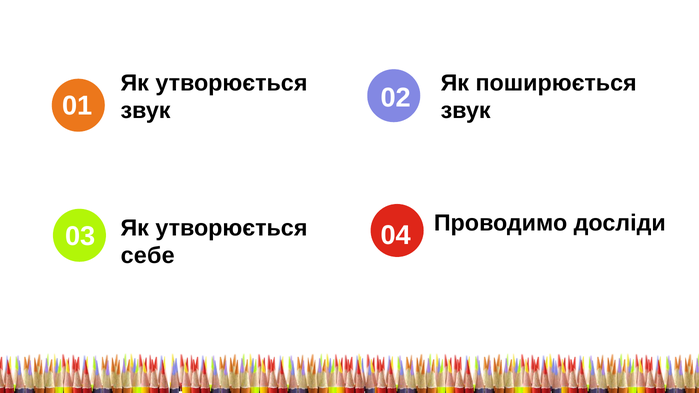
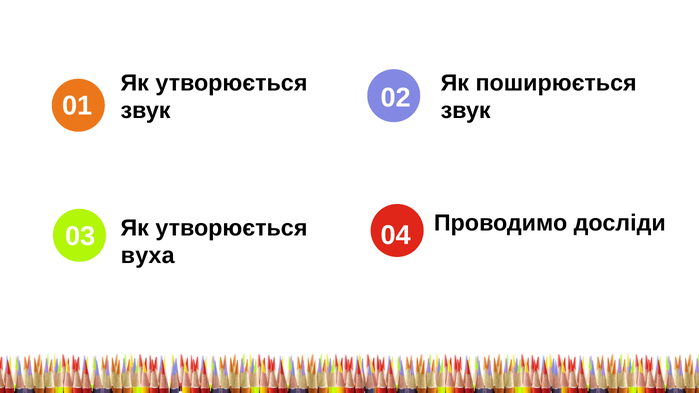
себе: себе -> вуха (148, 256)
